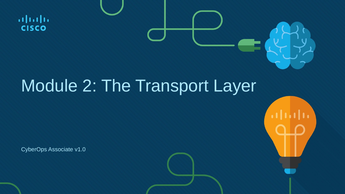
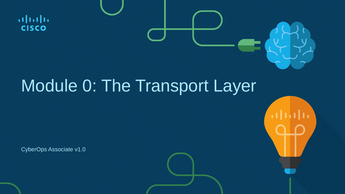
2: 2 -> 0 (90, 86)
